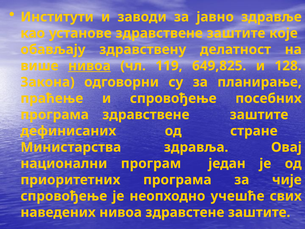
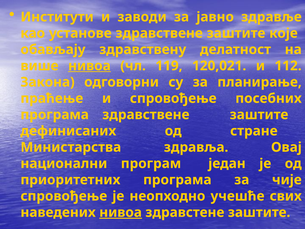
649,825: 649,825 -> 120,021 (219, 66)
128: 128 -> 112 (288, 66)
нивоа underline: none -> present (121, 212)
